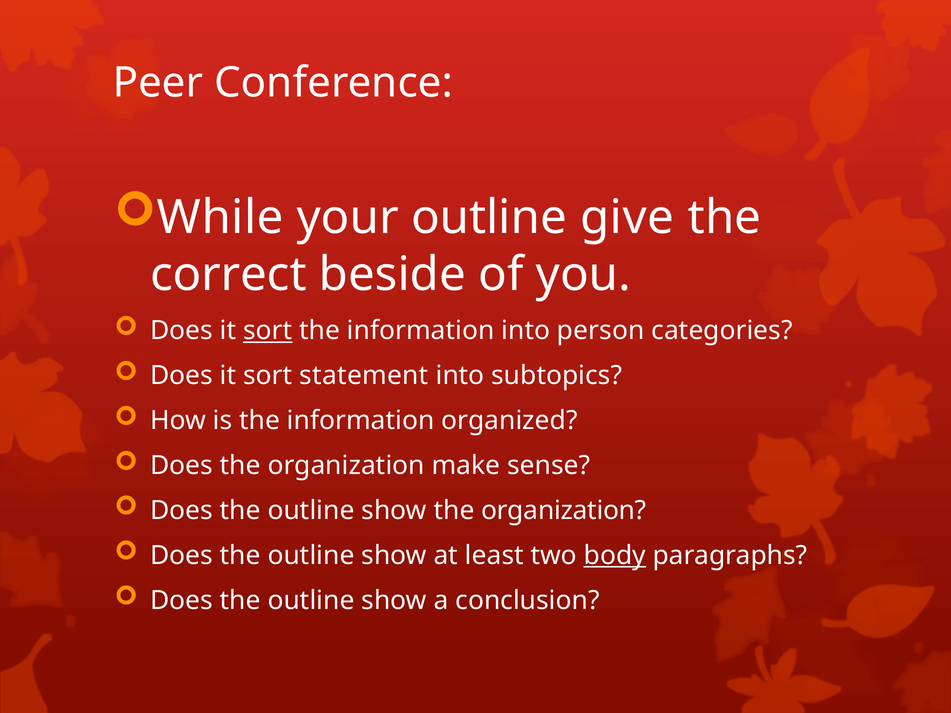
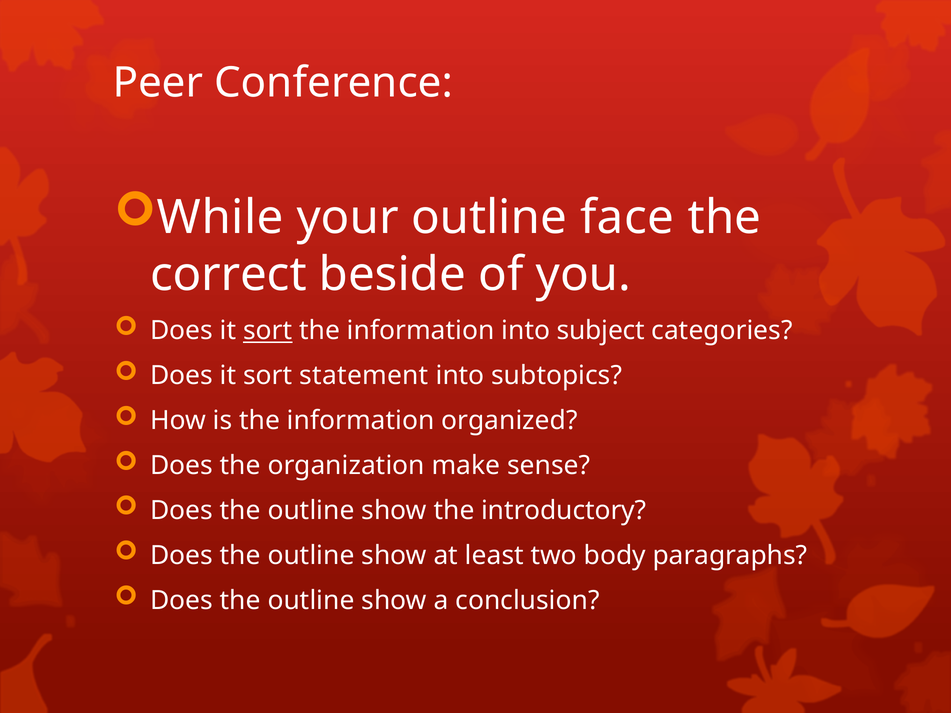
give: give -> face (627, 218)
person: person -> subject (601, 331)
show the organization: organization -> introductory (564, 511)
body underline: present -> none (615, 556)
